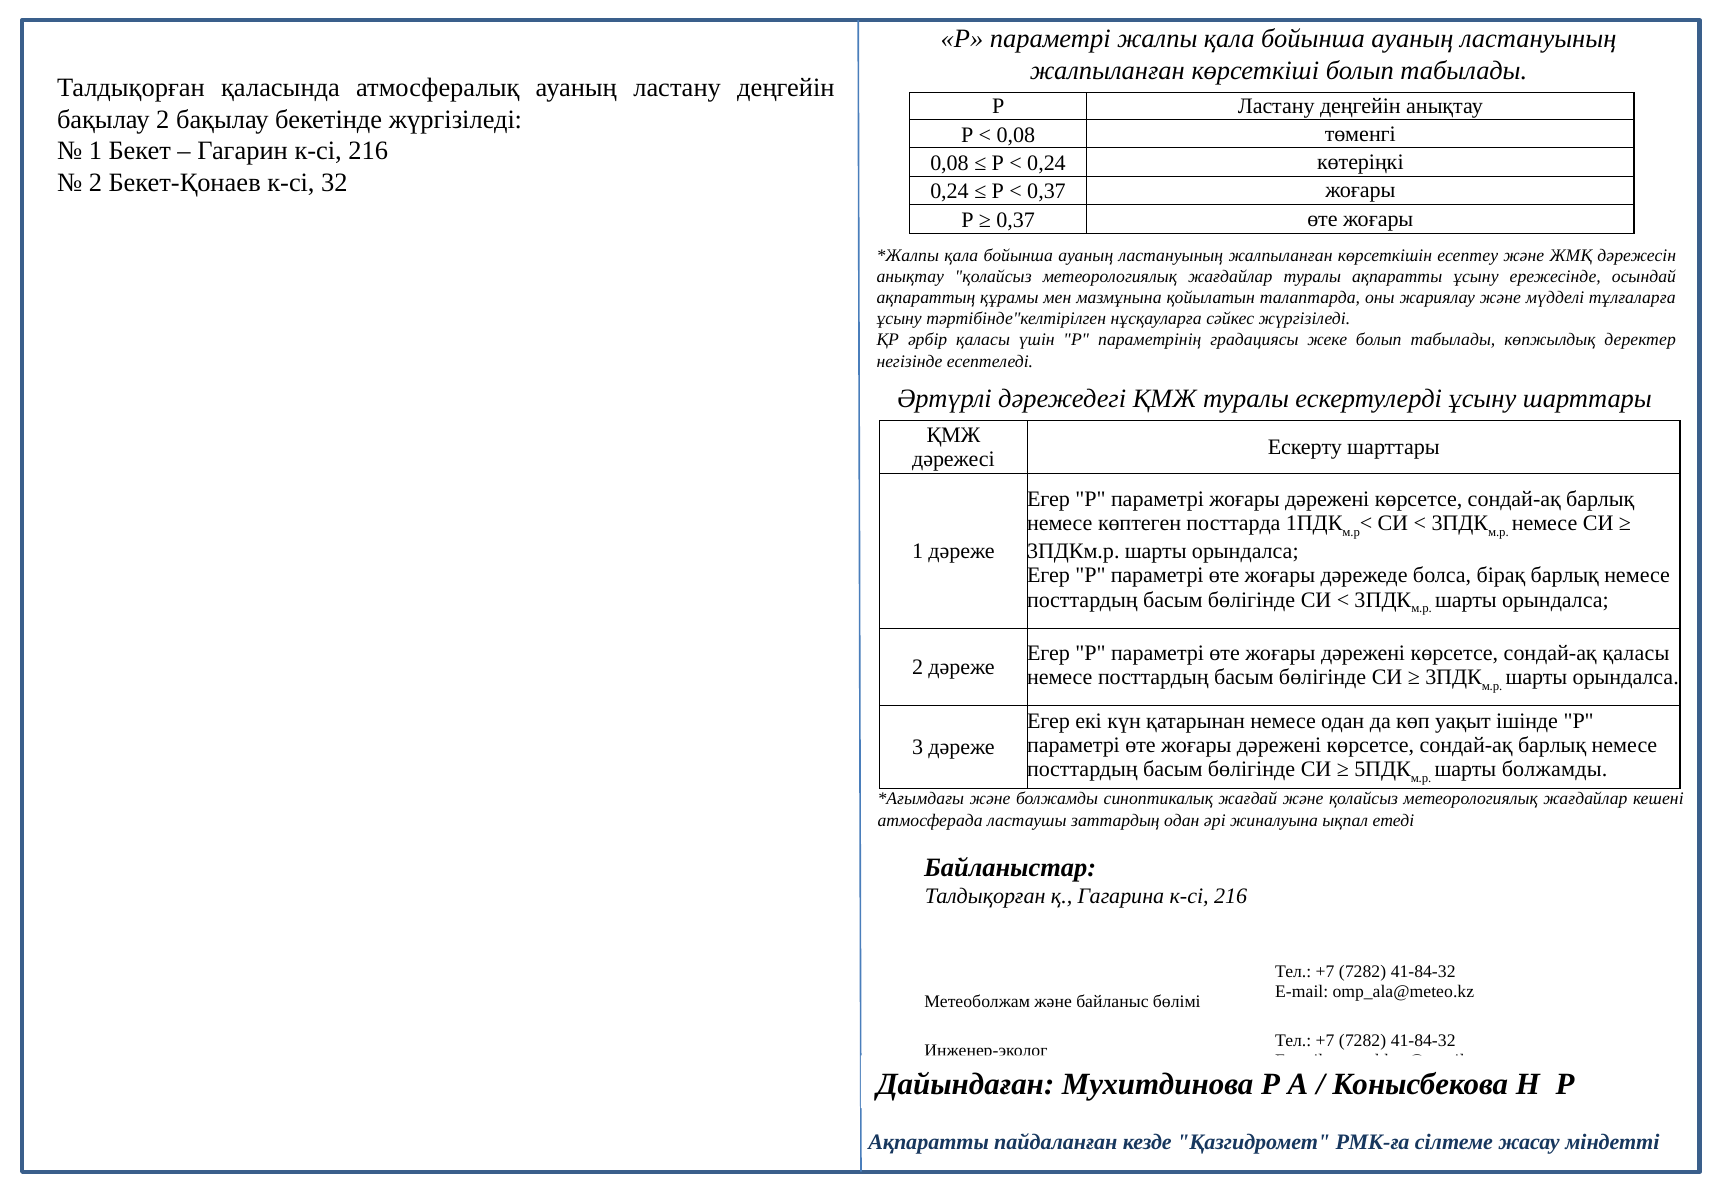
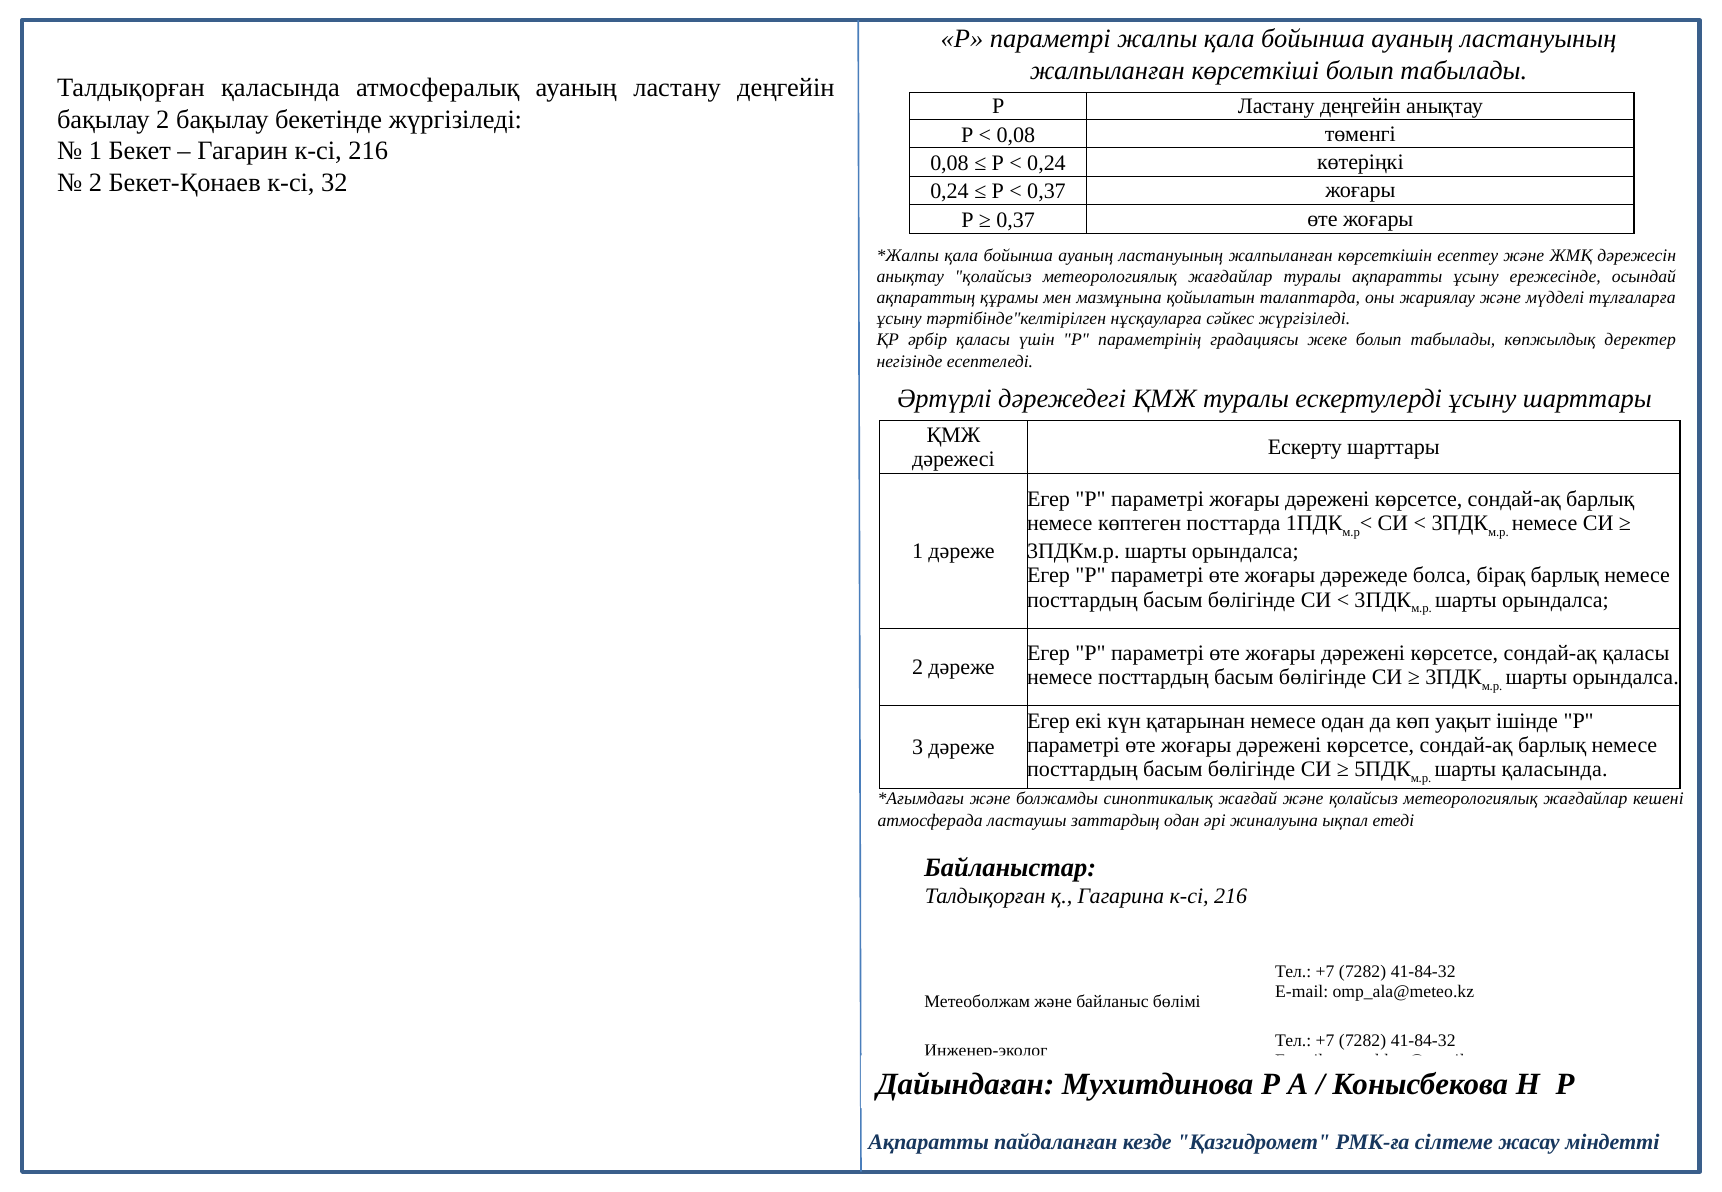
шарты болжамды: болжамды -> қаласында (1555, 770)
